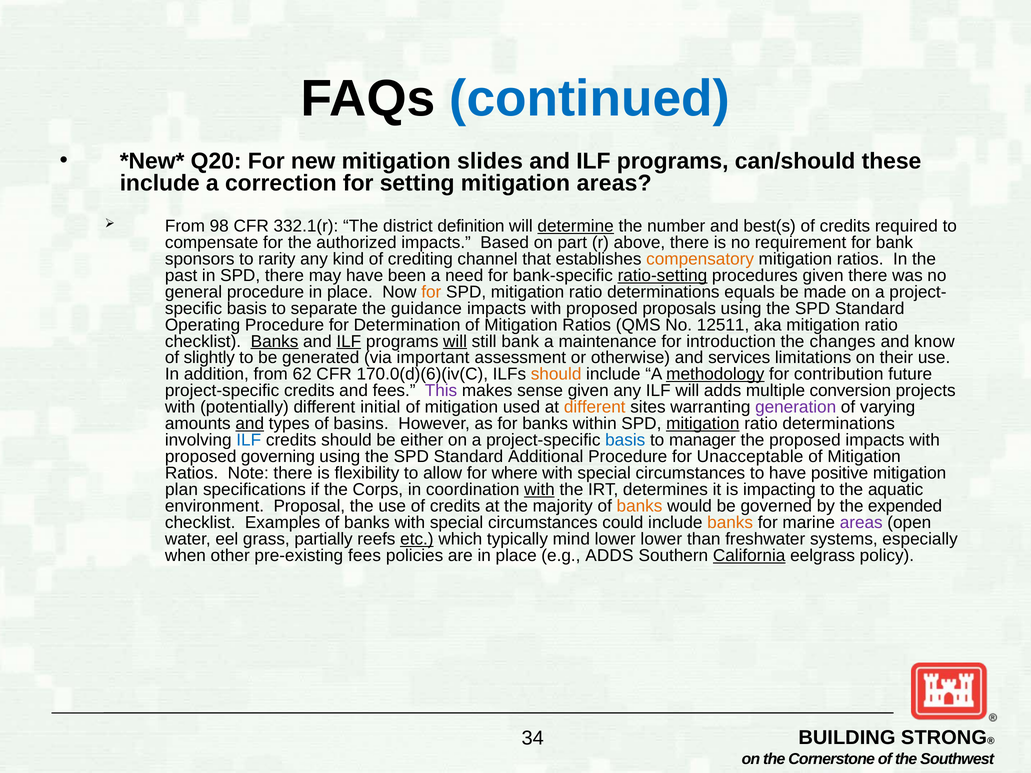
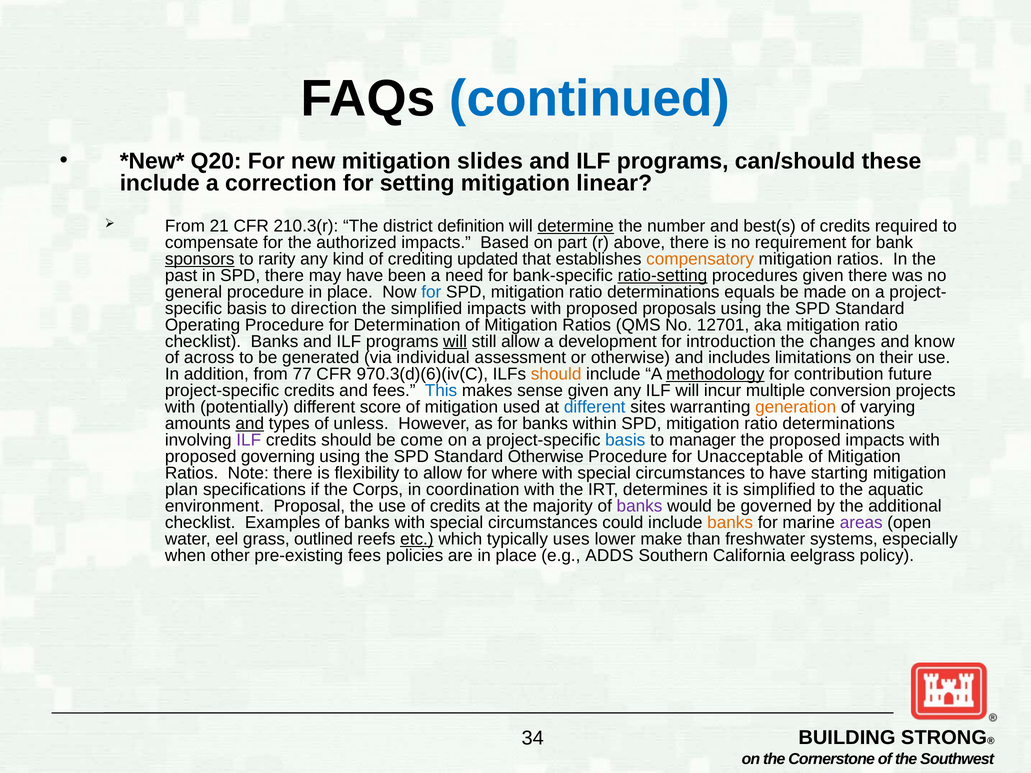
mitigation areas: areas -> linear (614, 183)
98: 98 -> 21 (219, 226)
332.1(r: 332.1(r -> 210.3(r (306, 226)
sponsors underline: none -> present (200, 259)
channel: channel -> updated (488, 259)
for colour: orange -> blue (431, 292)
separate: separate -> direction (324, 309)
the guidance: guidance -> simplified (427, 309)
12511: 12511 -> 12701 (723, 325)
Banks underline: present -> none (275, 341)
ILF underline: present -> none (349, 341)
still bank: bank -> allow (520, 341)
maintenance: maintenance -> development (608, 341)
slightly: slightly -> across (209, 358)
important: important -> individual (433, 358)
services: services -> includes (739, 358)
62: 62 -> 77 (302, 374)
170.0(d)(6)(iv(C: 170.0(d)(6)(iv(C -> 970.3(d)(6)(iv(C (422, 374)
This colour: purple -> blue (441, 391)
will adds: adds -> incur (723, 391)
initial: initial -> score (380, 407)
different colour: orange -> blue (595, 407)
generation colour: purple -> orange (796, 407)
basins: basins -> unless (361, 424)
mitigation underline: present -> none (703, 424)
ILF colour: blue -> purple (249, 440)
either: either -> come (422, 440)
Standard Additional: Additional -> Otherwise (546, 457)
positive: positive -> starting (840, 473)
with underline: present -> none (539, 490)
is impacting: impacting -> simplified (779, 490)
banks colour: orange -> purple (639, 506)
expended: expended -> additional (905, 506)
partially: partially -> outlined (324, 539)
mind: mind -> uses (571, 539)
lower lower: lower -> make (661, 539)
California underline: present -> none (749, 556)
